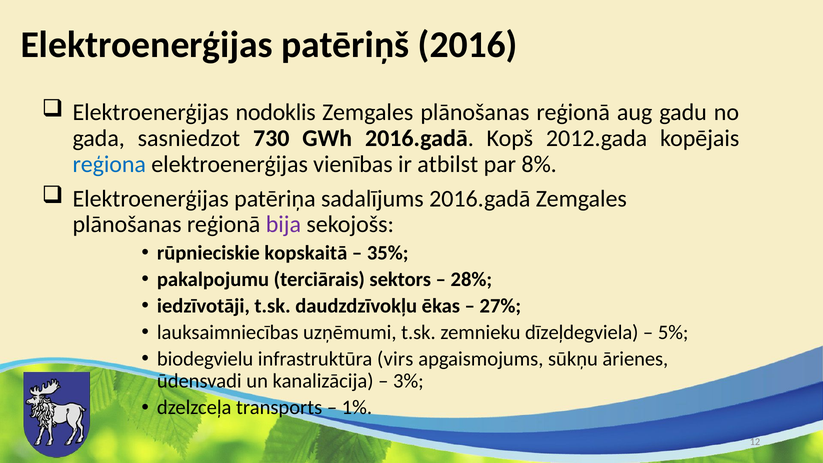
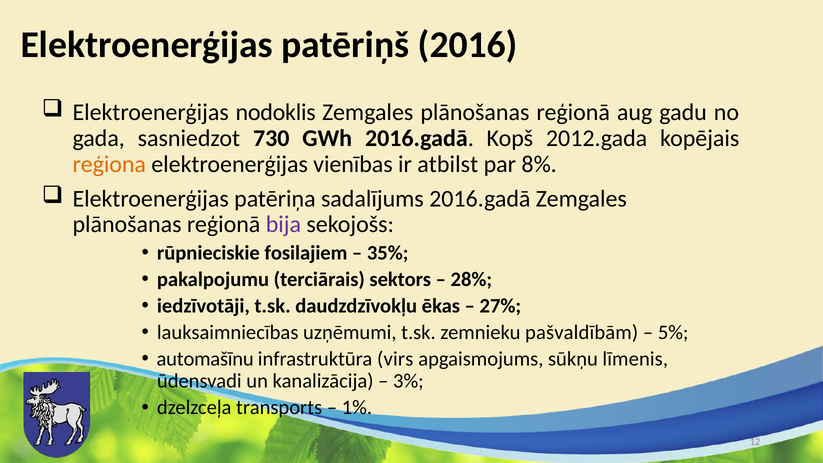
reģiona colour: blue -> orange (109, 164)
kopskaitā: kopskaitā -> fosilajiem (306, 253)
dīzeļdegviela: dīzeļdegviela -> pašvaldībām (582, 332)
biodegvielu: biodegvielu -> automašīnu (205, 359)
ārienes: ārienes -> līmenis (635, 359)
